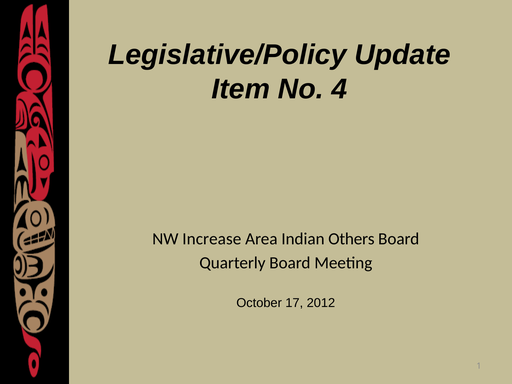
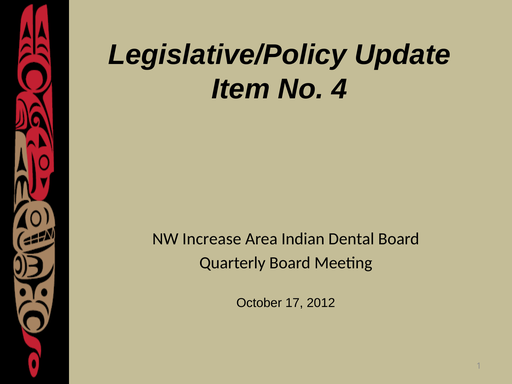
Others: Others -> Dental (351, 239)
